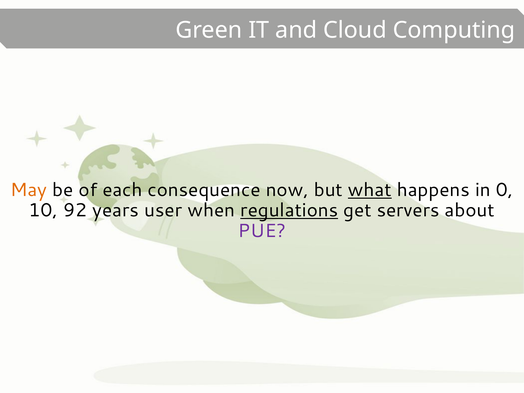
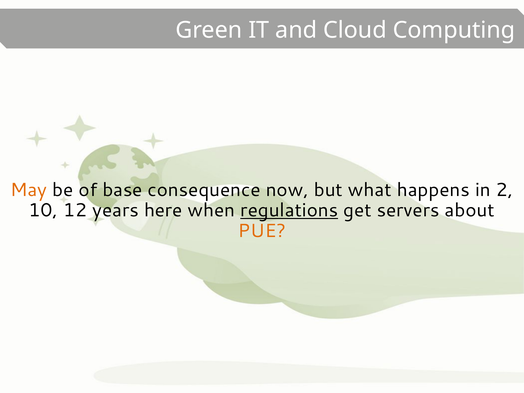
each: each -> base (122, 190)
what underline: present -> none (370, 190)
0: 0 -> 2 (505, 190)
92: 92 -> 12 (75, 210)
user: user -> here (163, 210)
PUE colour: purple -> orange (262, 231)
